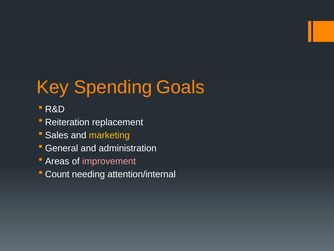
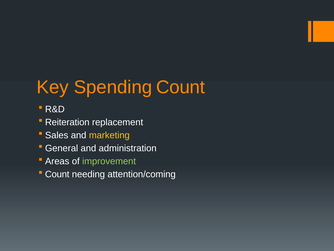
Spending Goals: Goals -> Count (181, 87)
improvement colour: pink -> light green (109, 161)
attention/internal: attention/internal -> attention/coming (142, 174)
